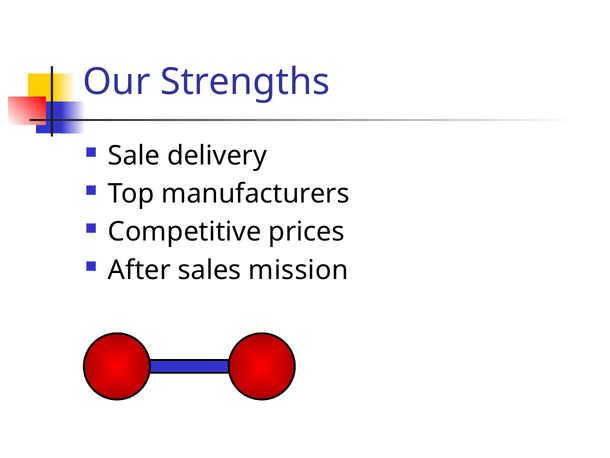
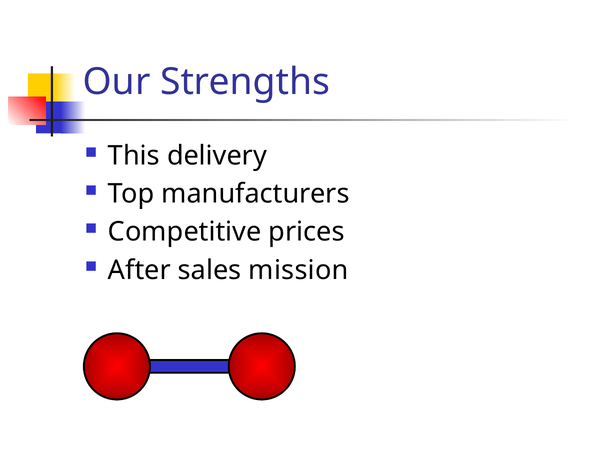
Sale: Sale -> This (134, 156)
